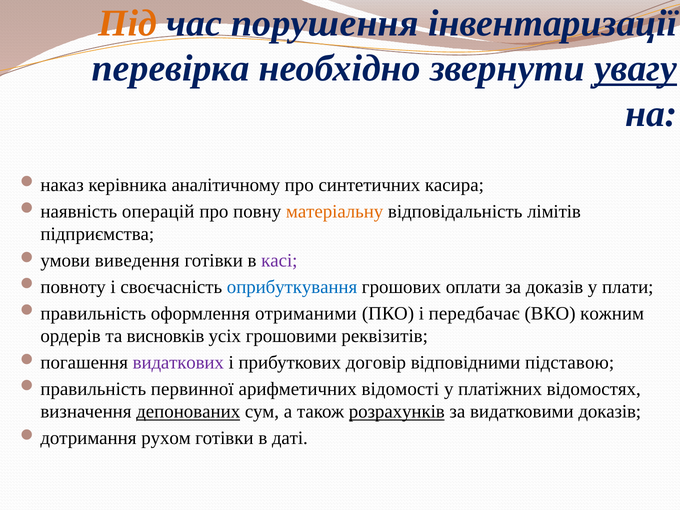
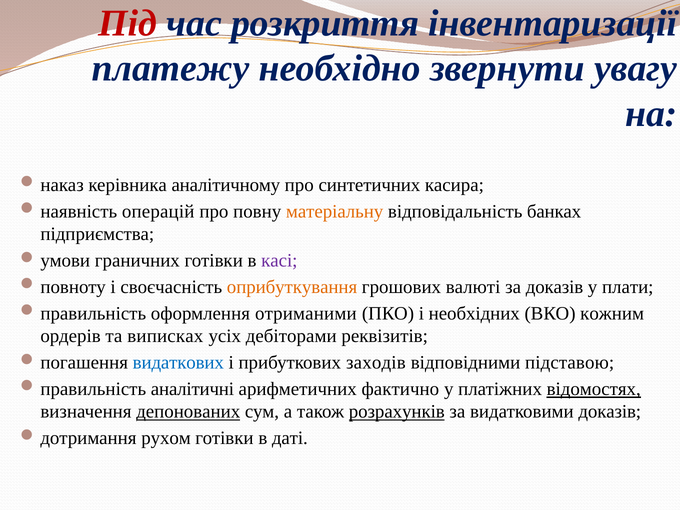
Під colour: orange -> red (128, 23)
порушення: порушення -> розкриття (325, 23)
перевірка: перевірка -> платежу (171, 69)
увагу underline: present -> none (636, 69)
лімітів: лімітів -> банках (554, 211)
виведення: виведення -> граничних (137, 261)
оприбуткування colour: blue -> orange (292, 287)
оплати: оплати -> валюті (473, 287)
передбачає: передбачає -> необхідних (474, 313)
висновків: висновків -> виписках (165, 336)
грошовими: грошовими -> дебіторами (291, 336)
видаткових colour: purple -> blue (178, 363)
договір: договір -> заходів (376, 363)
первинної: первинної -> аналітичні (192, 389)
відомості: відомості -> фактично (400, 389)
відомостях underline: none -> present (594, 389)
